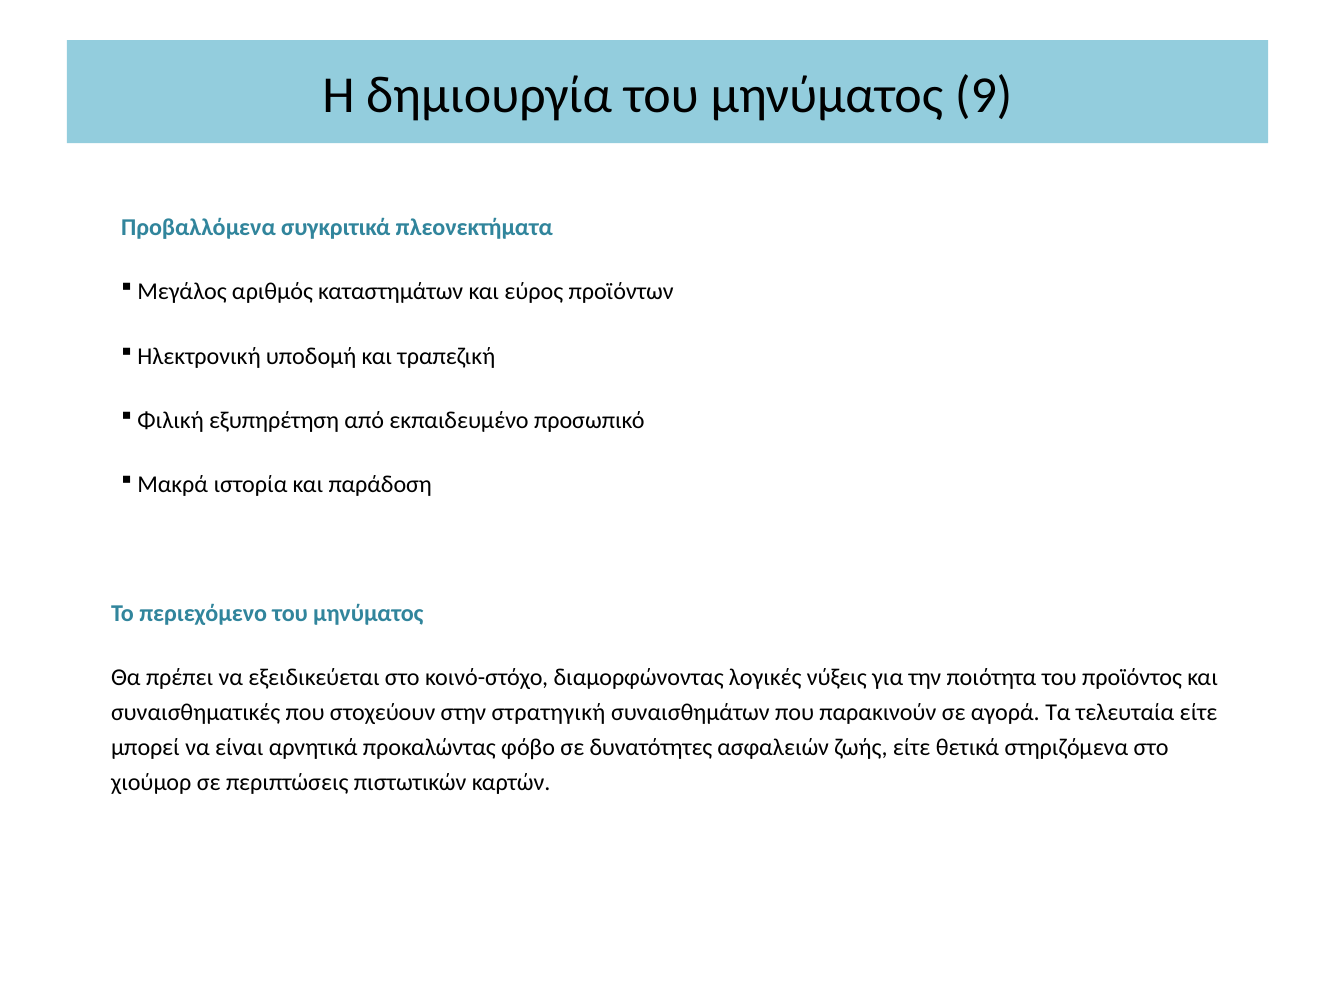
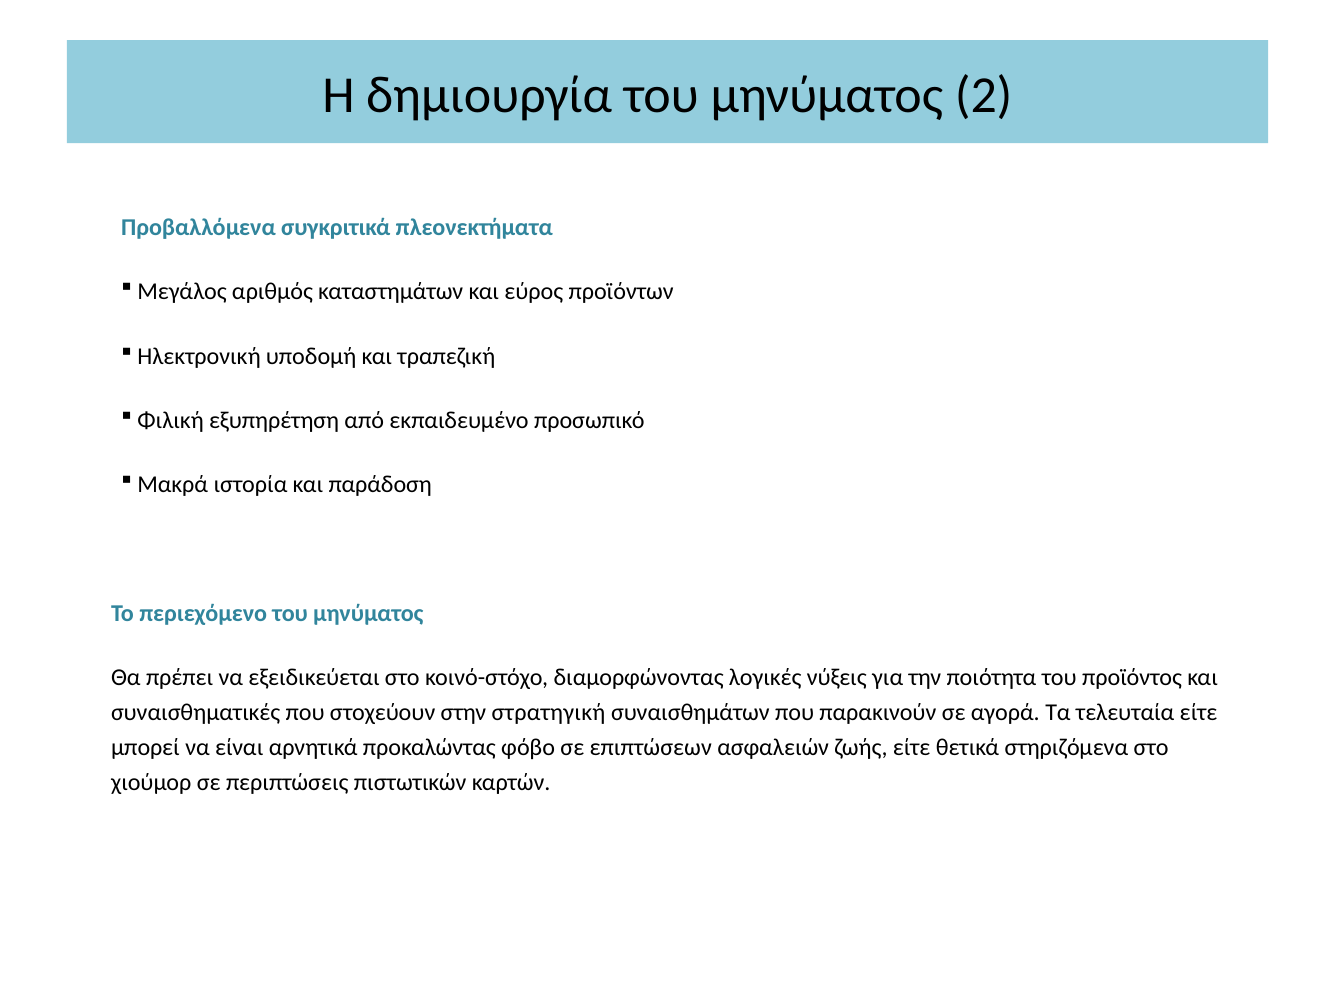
9: 9 -> 2 (984, 95)
δυνατότητες: δυνατότητες -> επιπτώσεων (651, 748)
